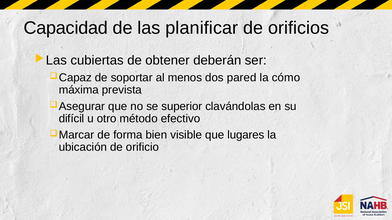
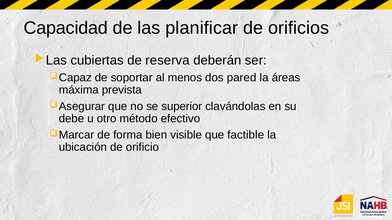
obtener: obtener -> reserva (168, 60)
cómo: cómo -> áreas (286, 78)
difícil: difícil -> debe (71, 119)
lugares: lugares -> factible (246, 135)
